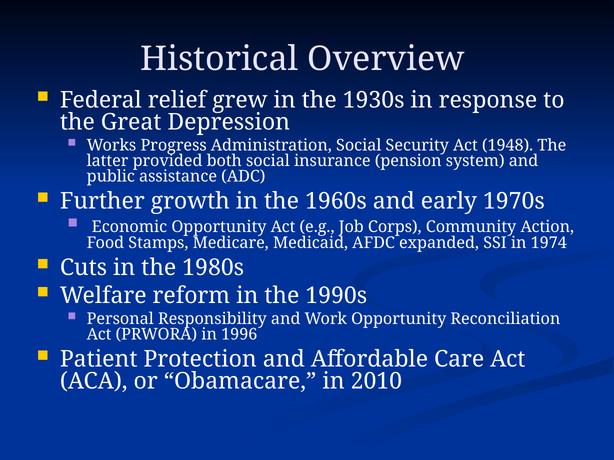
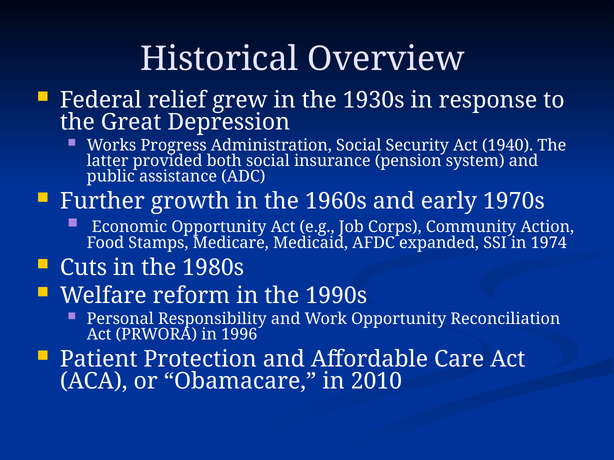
1948: 1948 -> 1940 (508, 146)
